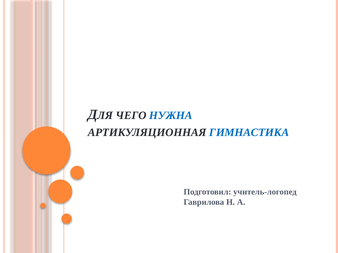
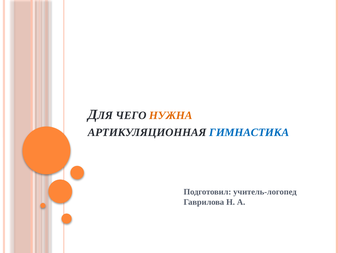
НУЖНА colour: blue -> orange (171, 116)
